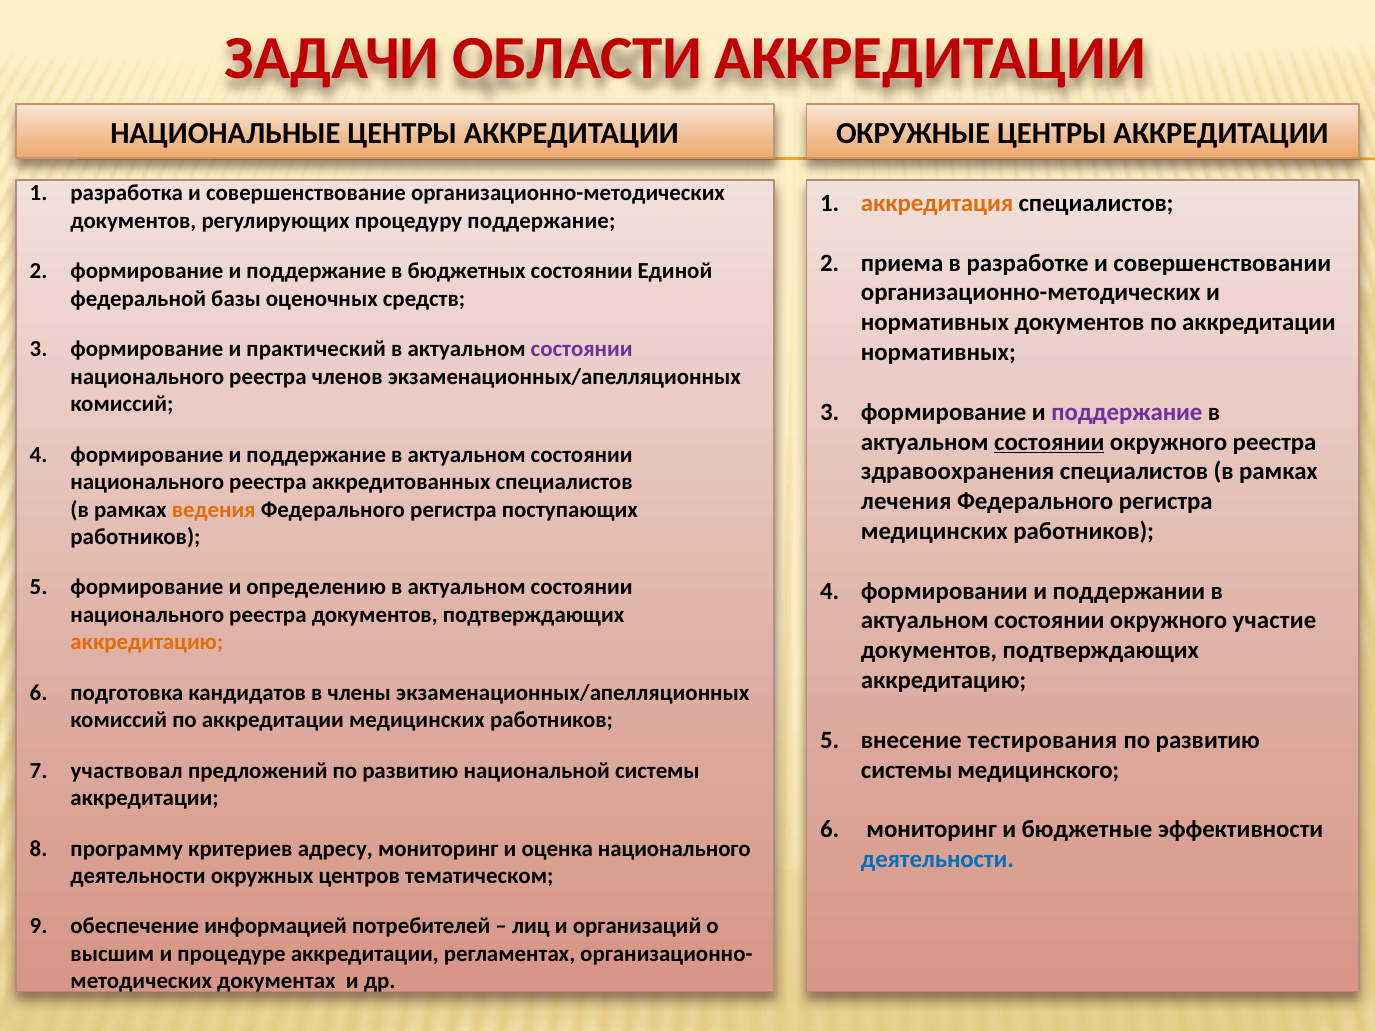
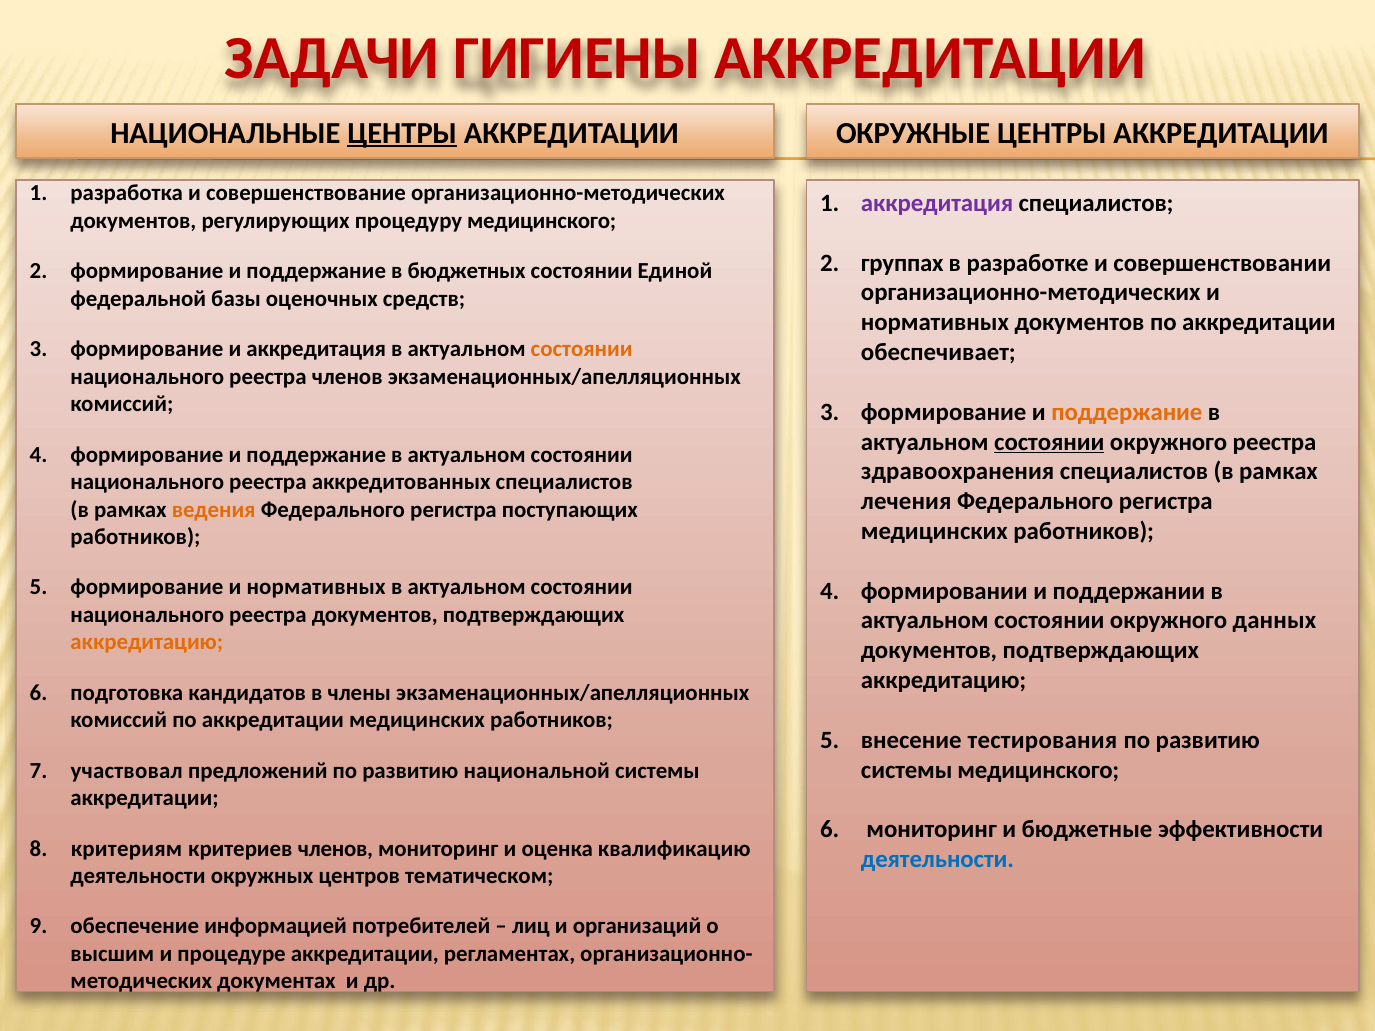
ОБЛАСТИ: ОБЛАСТИ -> ГИГИЕНЫ (577, 58)
ЦЕНТРЫ underline: none -> present (402, 133)
аккредитация colour: orange -> purple (937, 203)
процедуру поддержание: поддержание -> медицинского (542, 221)
приема: приема -> группах (902, 263)
и практический: практический -> аккредитация (316, 349)
состоянии colour: purple -> orange (582, 349)
нормативных: нормативных -> обеспечивает (938, 352)
поддержание colour: purple -> orange (1127, 412)
формирование и определению: определению -> нормативных (316, 588)
участие: участие -> данных (1275, 621)
программу: программу -> критериям (127, 849)
критериев адресу: адресу -> членов (335, 849)
оценка национального: национального -> квалификацию (674, 849)
